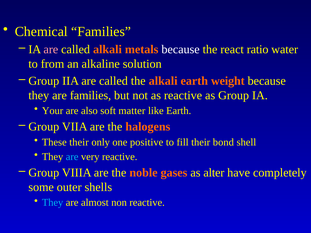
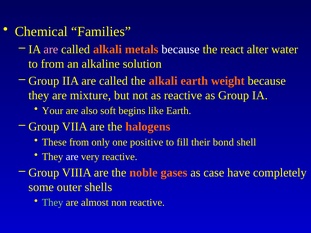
ratio: ratio -> alter (258, 49)
are families: families -> mixture (90, 95)
matter: matter -> begins (132, 111)
These their: their -> from (79, 142)
are colour: light blue -> white (72, 157)
alter: alter -> case (214, 173)
They colour: light blue -> light green (53, 203)
